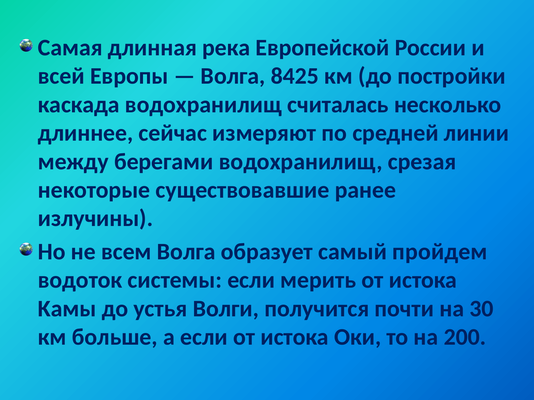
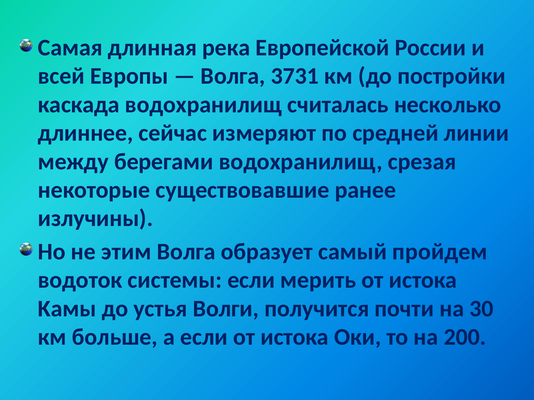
8425: 8425 -> 3731 (295, 76)
всем: всем -> этим (126, 252)
